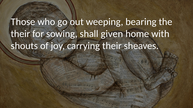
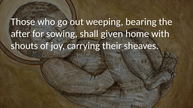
their: their -> after (20, 34)
